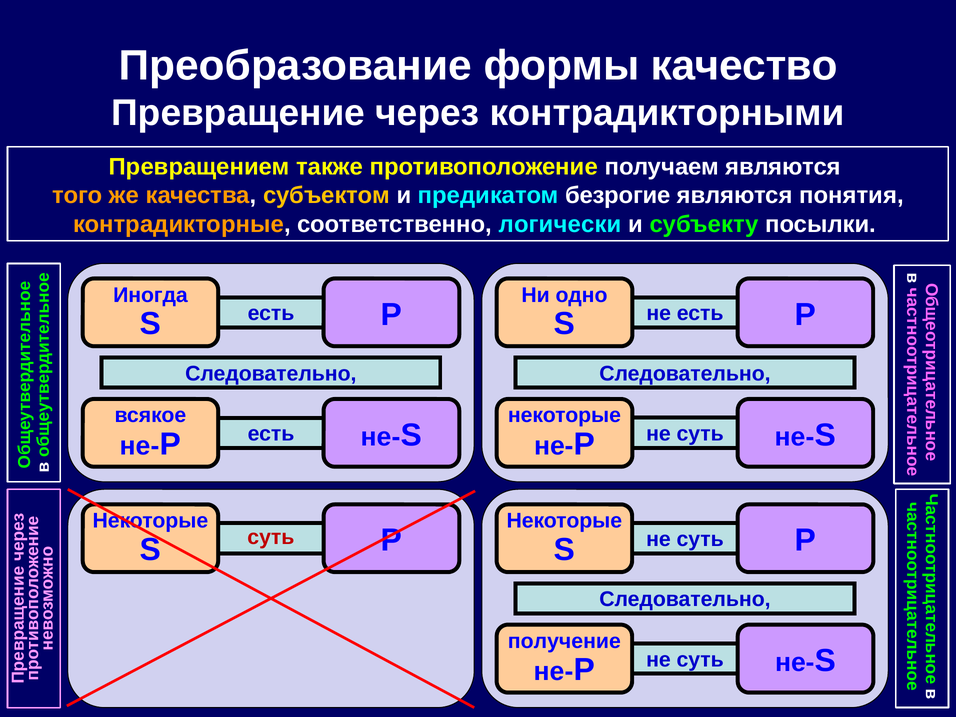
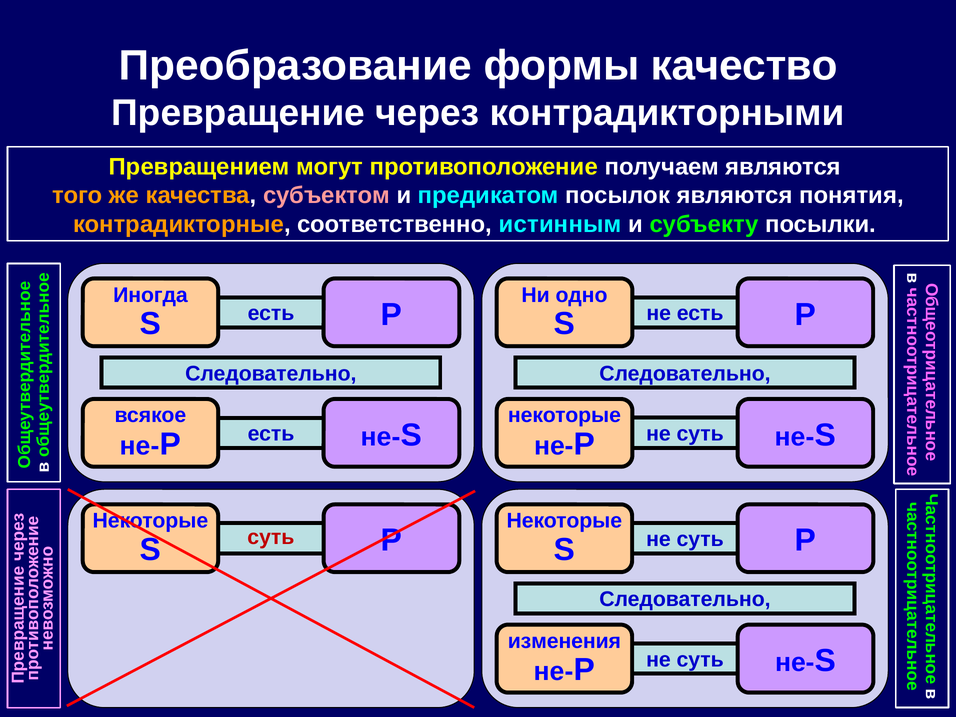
также: также -> могут (330, 167)
субъектом colour: yellow -> pink (327, 195)
безрогие: безрогие -> посылок (618, 195)
логически: логически -> истинным (560, 224)
получение: получение -> изменения (564, 641)
